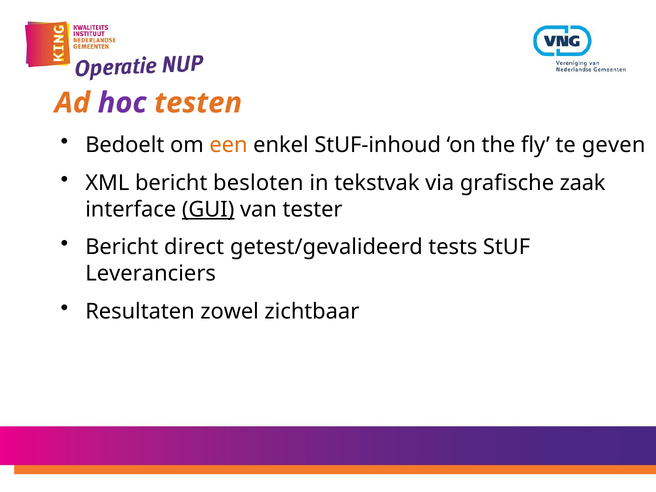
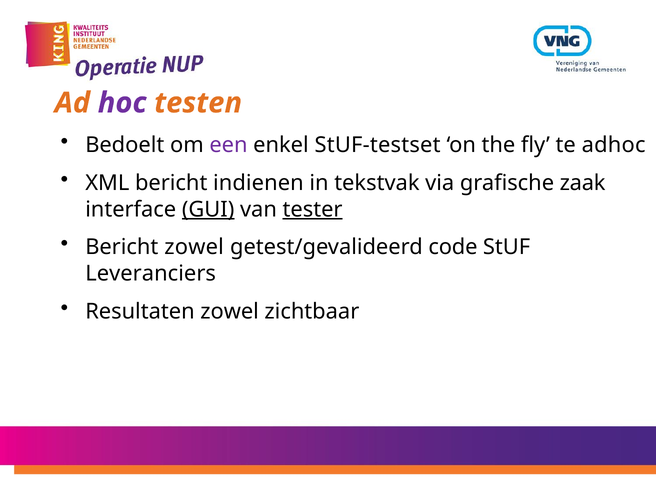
een colour: orange -> purple (229, 145)
StUF-inhoud: StUF-inhoud -> StUF-testset (378, 145)
geven: geven -> adhoc (614, 145)
besloten: besloten -> indienen (258, 183)
tester underline: none -> present (313, 209)
Bericht direct: direct -> zowel (194, 247)
tests: tests -> code (453, 247)
